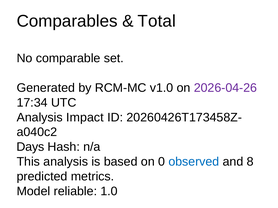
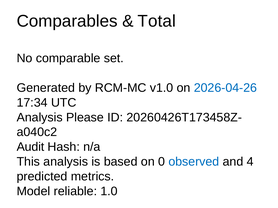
2026-04-26 colour: purple -> blue (225, 88)
Impact: Impact -> Please (85, 118)
Days: Days -> Audit (30, 147)
8: 8 -> 4 (250, 162)
